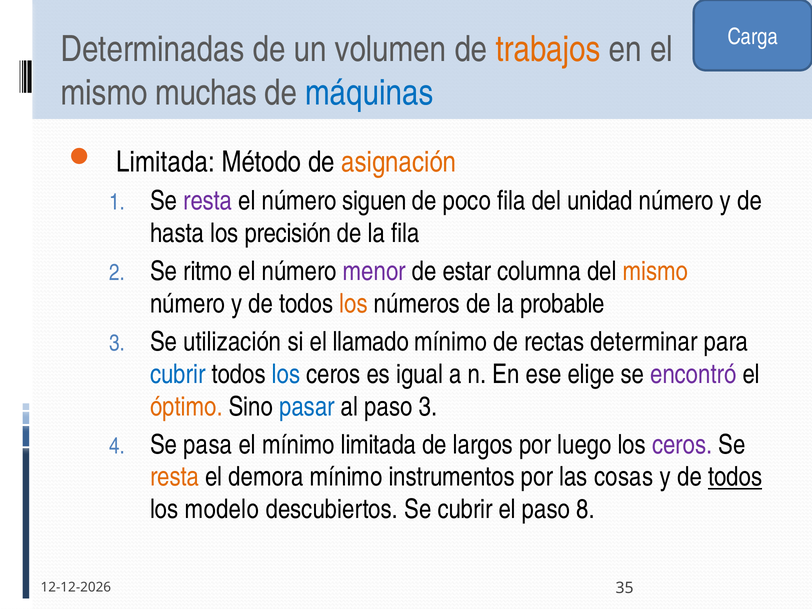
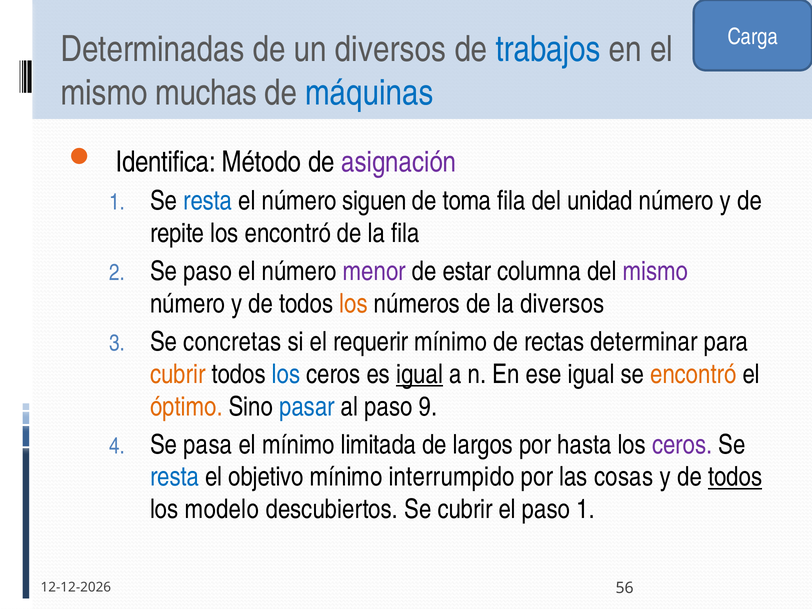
un volumen: volumen -> diversos (390, 49)
trabajos colour: orange -> blue (548, 49)
Limitada: Limitada -> Identifica (166, 162)
asignación colour: orange -> purple (399, 162)
resta colour: purple -> blue (208, 201)
poco: poco -> toma (467, 201)
hasta: hasta -> repite (177, 233)
los precisión: precisión -> encontró (288, 233)
Se ritmo: ritmo -> paso (208, 271)
mismo colour: orange -> purple (656, 271)
la probable: probable -> diversos (562, 304)
utilización: utilización -> concretas (232, 342)
llamado: llamado -> requerir (371, 342)
cubrir colour: blue -> orange (178, 374)
igual underline: none -> present (420, 374)
ese elige: elige -> igual (591, 374)
encontró colour: purple -> orange (693, 374)
paso 3: 3 -> 9 (428, 407)
luego: luego -> hasta (584, 445)
resta colour: orange -> blue (175, 477)
demora: demora -> objetivo (266, 477)
instrumentos: instrumentos -> interrumpido (452, 477)
paso 8: 8 -> 1 (586, 510)
35: 35 -> 56 (625, 588)
